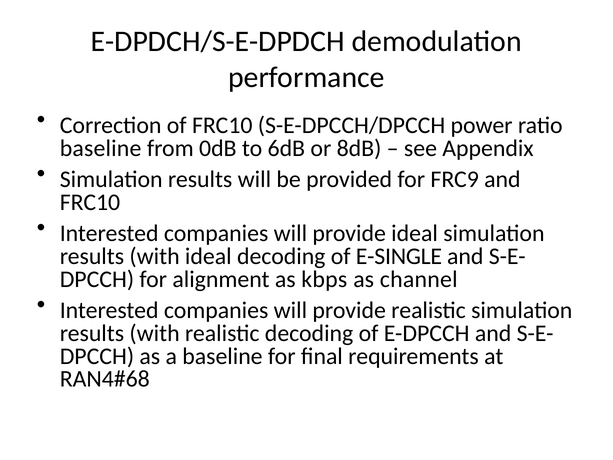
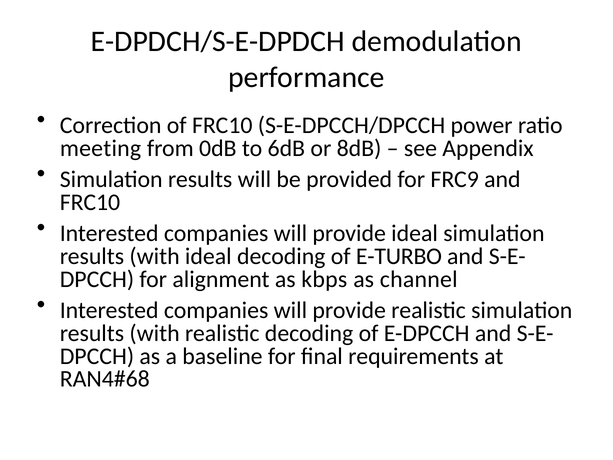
baseline: baseline -> meeting (101, 148)
E-SINGLE: E-SINGLE -> E-TURBO (399, 256)
